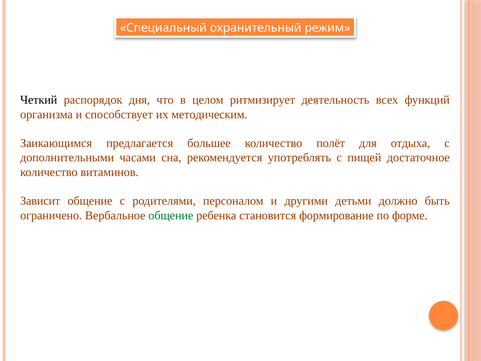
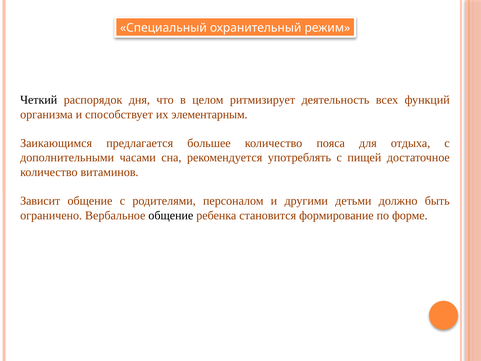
методическим: методическим -> элементарным (209, 114)
полёт: полёт -> пояса (331, 143)
общение colour: green -> black (171, 215)
